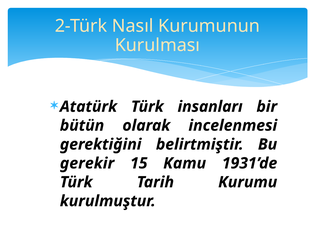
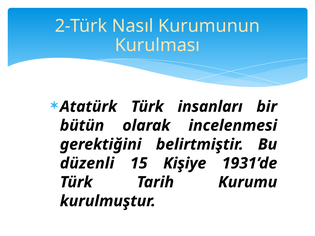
gerekir: gerekir -> düzenli (87, 163)
Kamu: Kamu -> Kişiye (185, 163)
